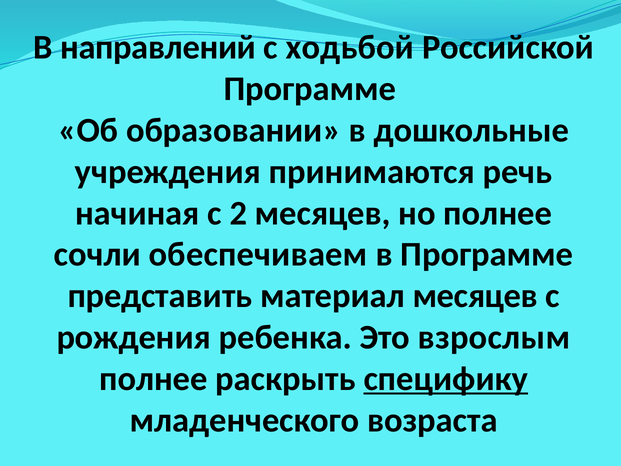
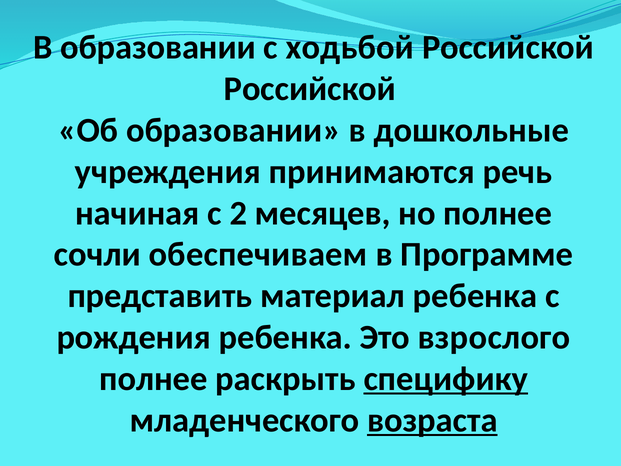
В направлений: направлений -> образовании (158, 47)
Программе: Программе -> Российской (310, 89)
материал месяцев: месяцев -> ребенка (475, 296)
взрослым: взрослым -> взрослого (494, 337)
возраста underline: none -> present (432, 420)
